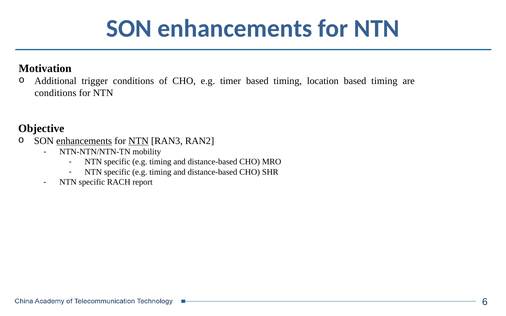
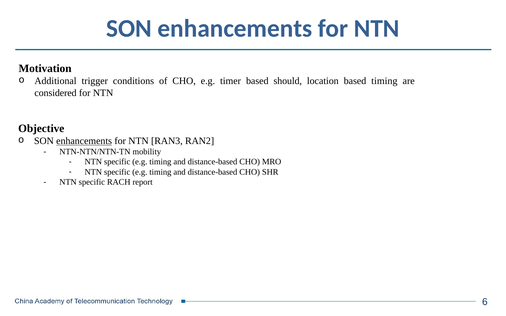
timer based timing: timing -> should (288, 81)
conditions: conditions -> considered (56, 93)
NTN underline: present -> none (139, 141)
